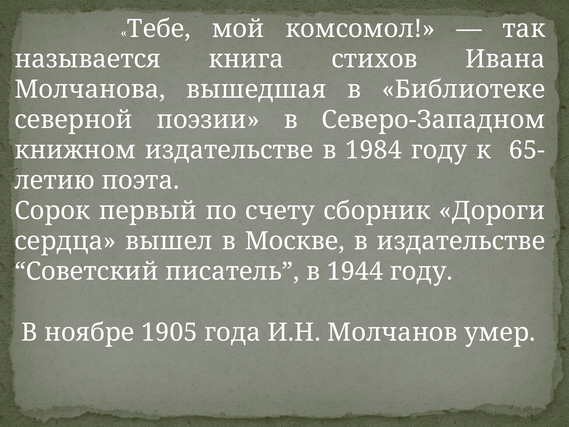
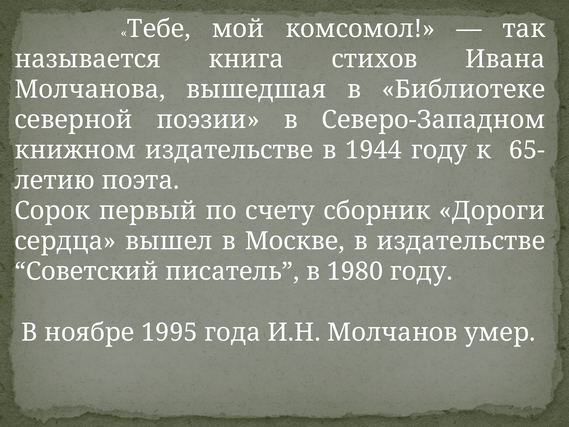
1984: 1984 -> 1944 (374, 150)
1944: 1944 -> 1980 (355, 271)
1905: 1905 -> 1995 (169, 332)
